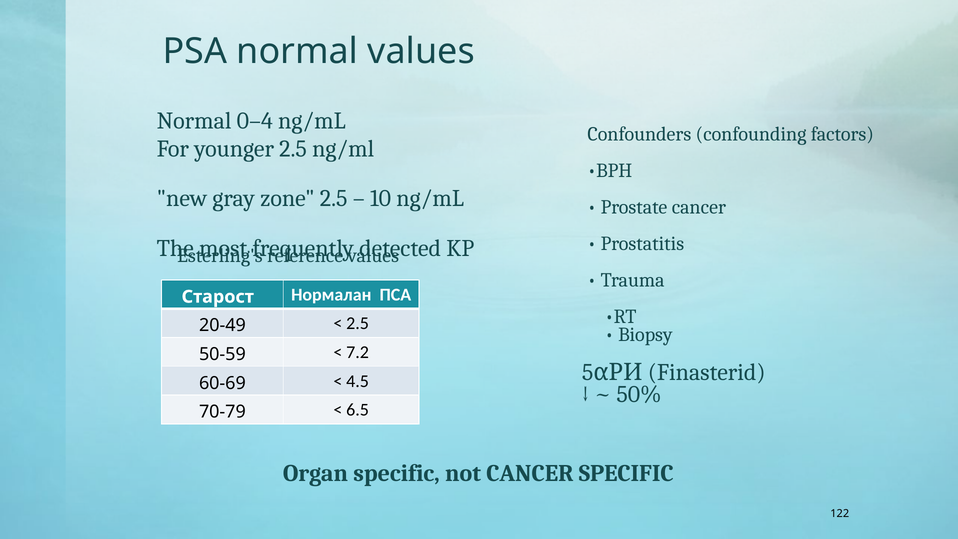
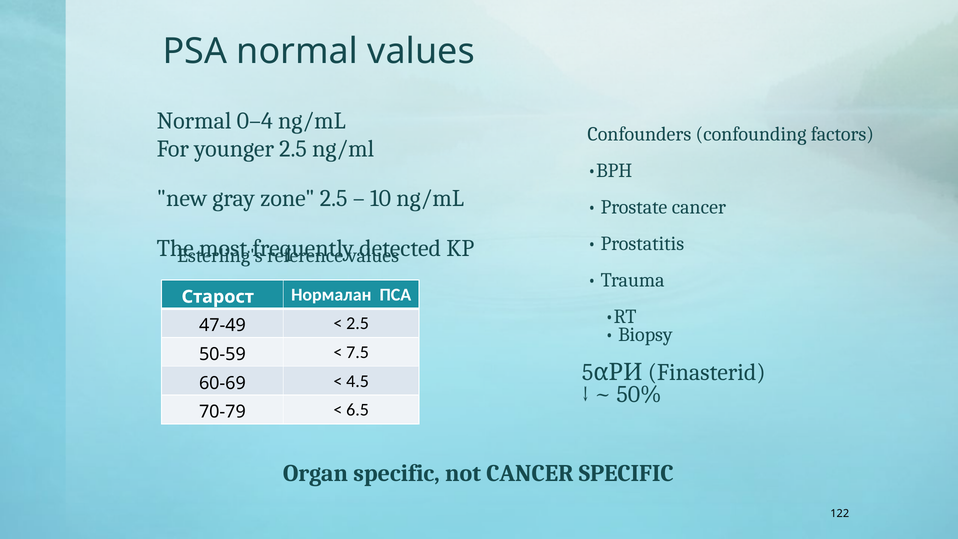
20-49: 20-49 -> 47-49 (222, 326)
7.2: 7.2 -> 7.5 (358, 352)
